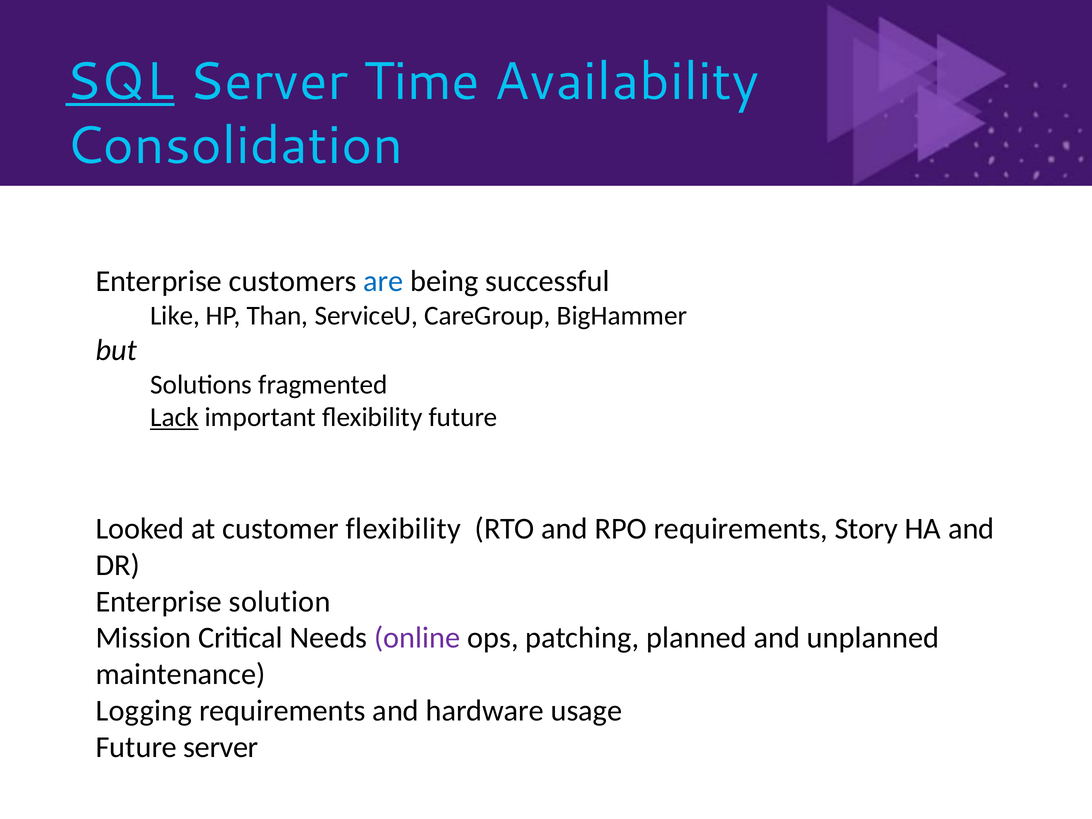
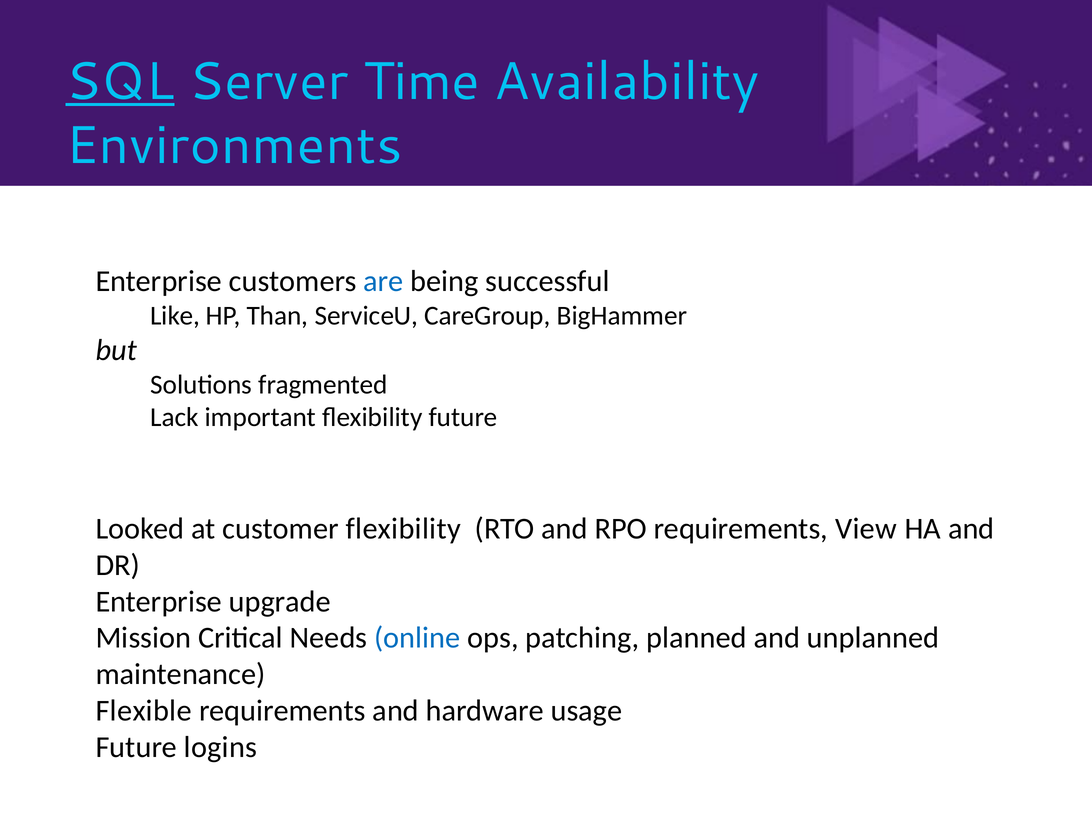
Consolidation: Consolidation -> Environments (234, 146)
Lack underline: present -> none (174, 417)
Story: Story -> View (866, 529)
solution: solution -> upgrade (280, 602)
online colour: purple -> blue (417, 638)
Logging: Logging -> Flexible (144, 711)
Future server: server -> logins (221, 747)
